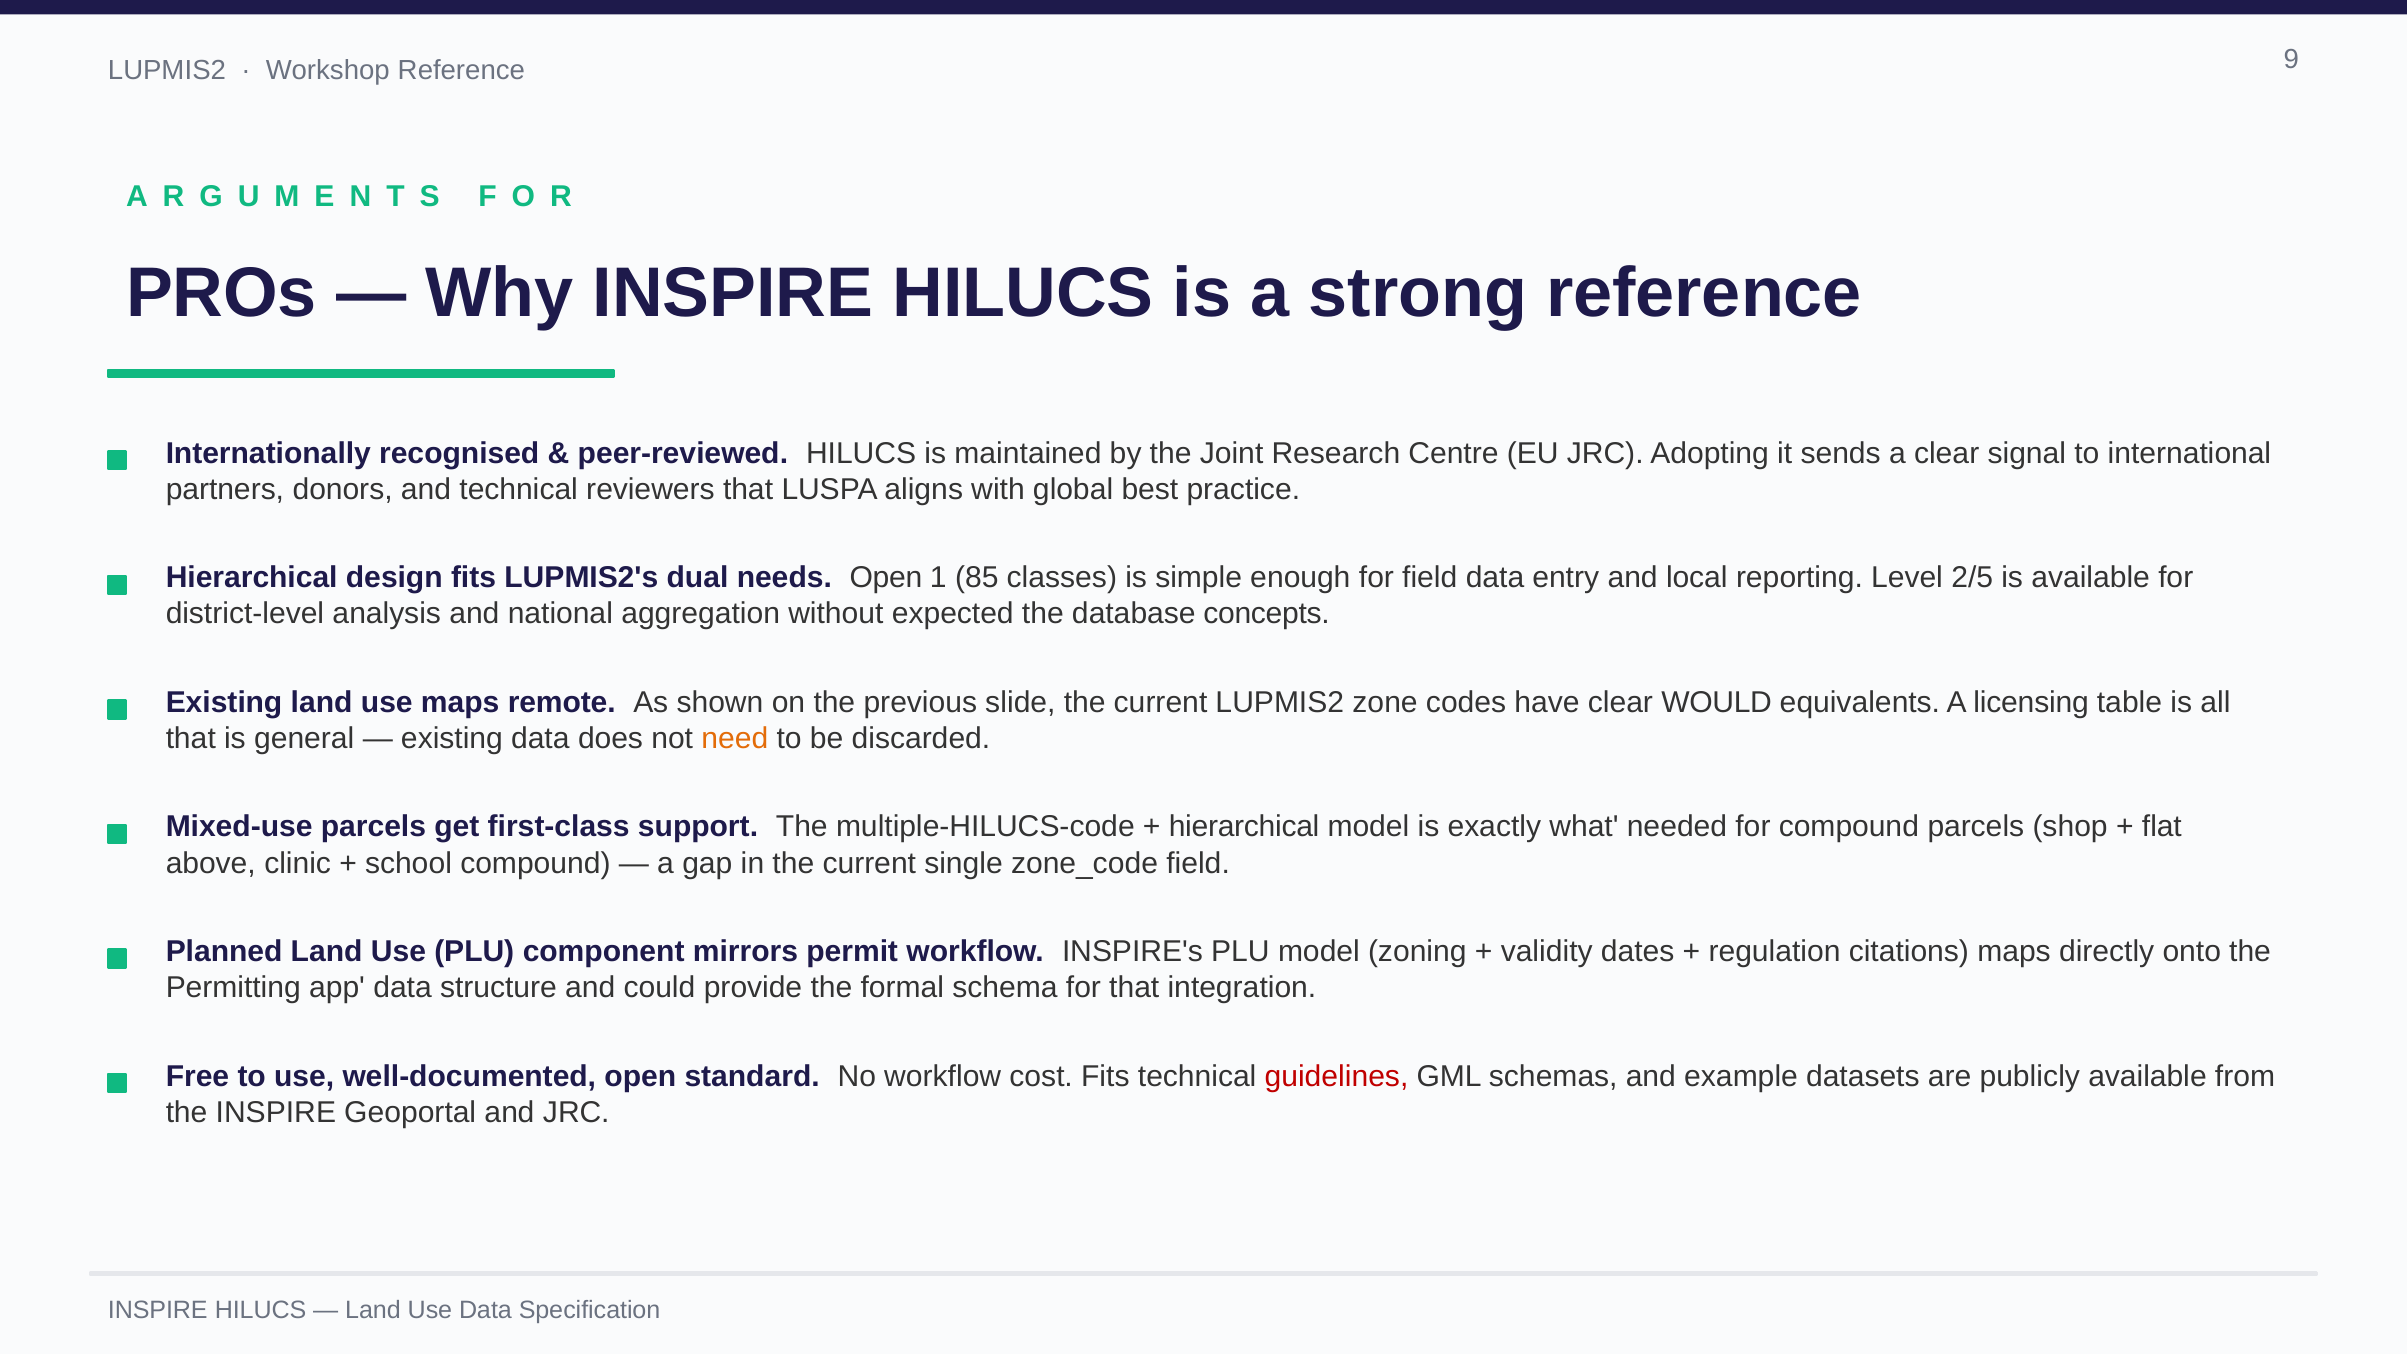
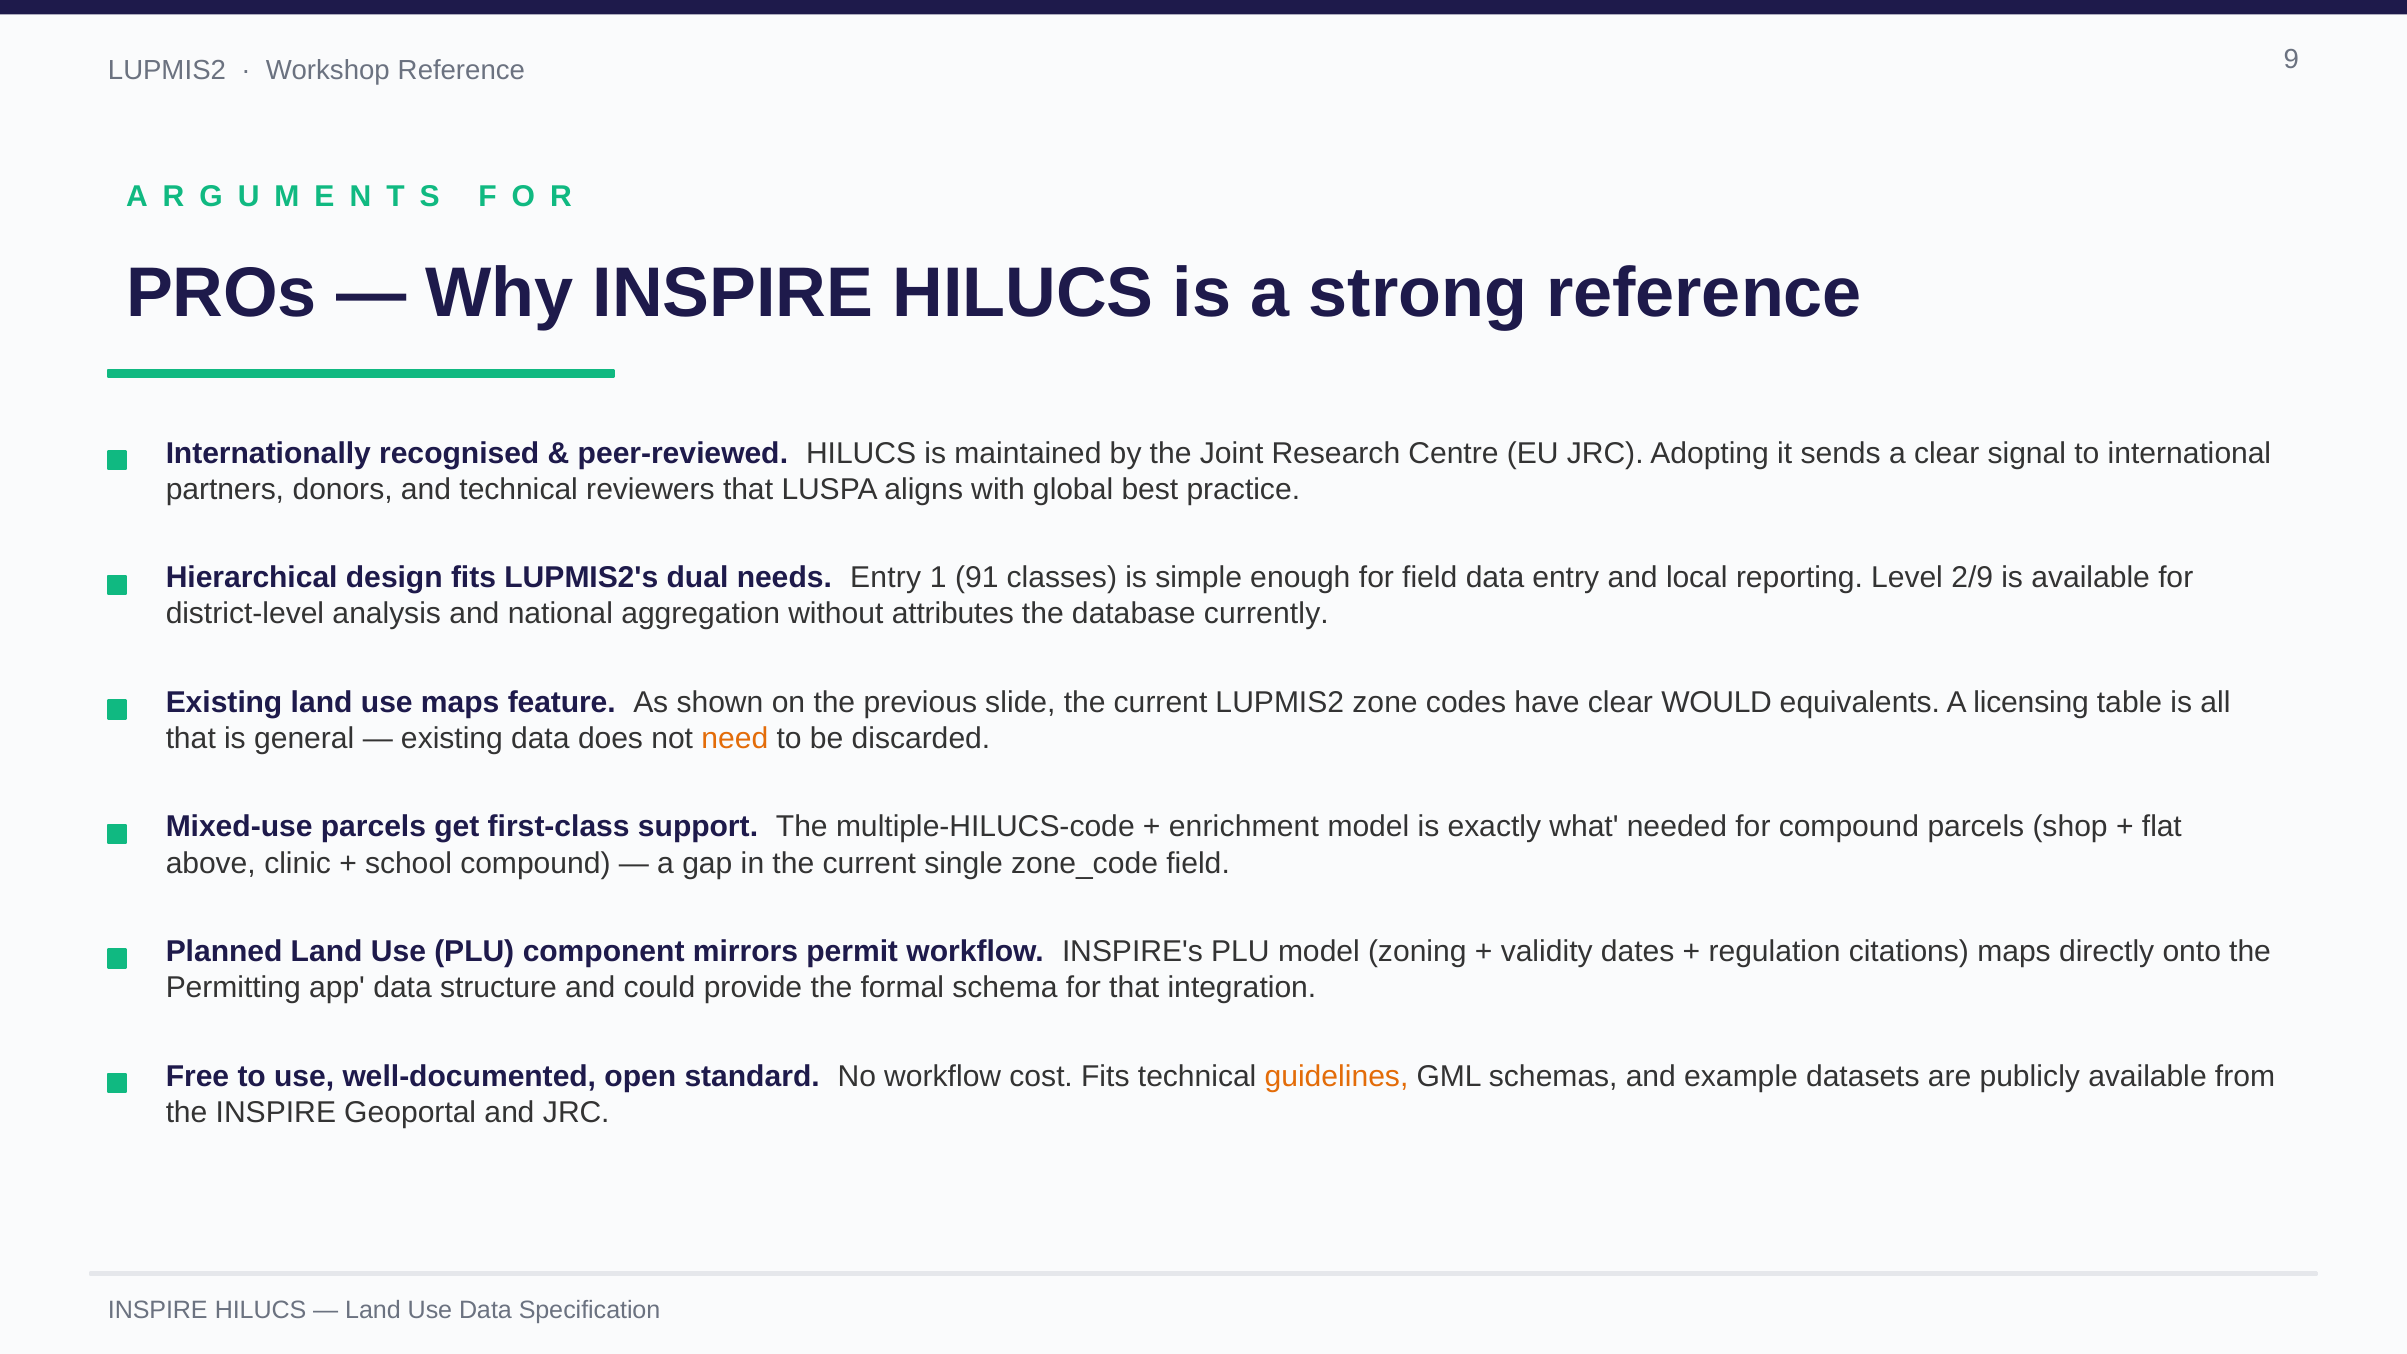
needs Open: Open -> Entry (886, 578)
85: 85 -> 91 (977, 578)
2/5: 2/5 -> 2/9 (1972, 578)
expected: expected -> attributes (953, 614)
concepts: concepts -> currently (1266, 614)
remote: remote -> feature (562, 702)
hierarchical: hierarchical -> enrichment (1244, 827)
guidelines colour: red -> orange (1336, 1076)
